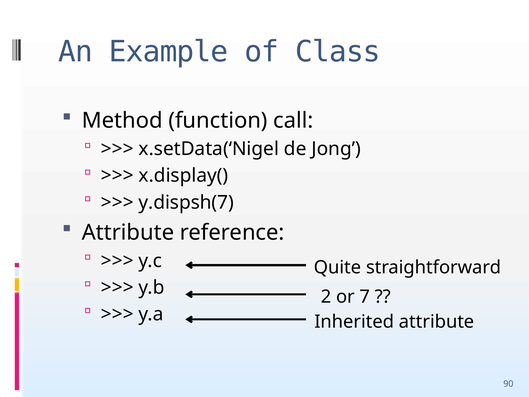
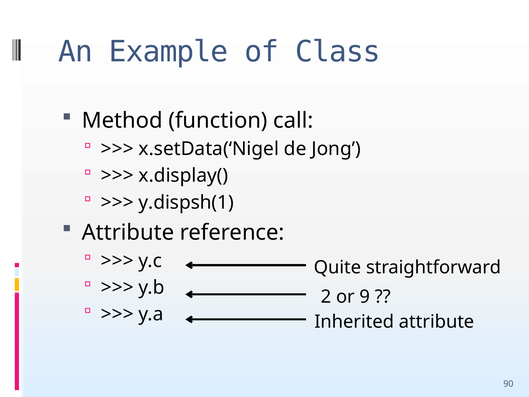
y.dispsh(7: y.dispsh(7 -> y.dispsh(1 (186, 202)
7: 7 -> 9 (365, 297)
